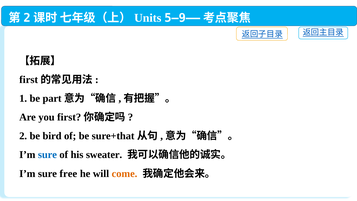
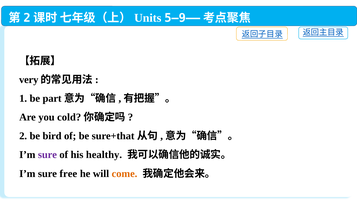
first: first -> very (29, 80)
you first: first -> cold (69, 117)
sure colour: blue -> purple (47, 155)
sweater: sweater -> healthy (104, 155)
